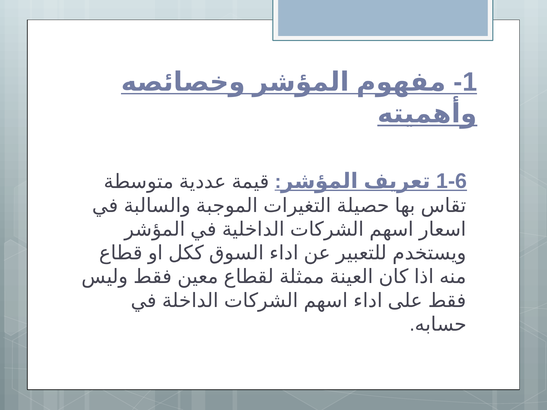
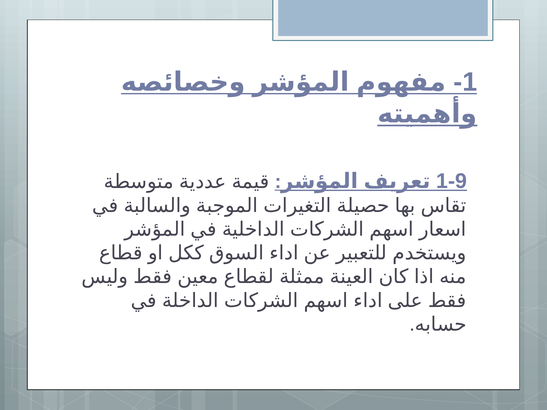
1-6: 1-6 -> 1-9 (452, 181)
